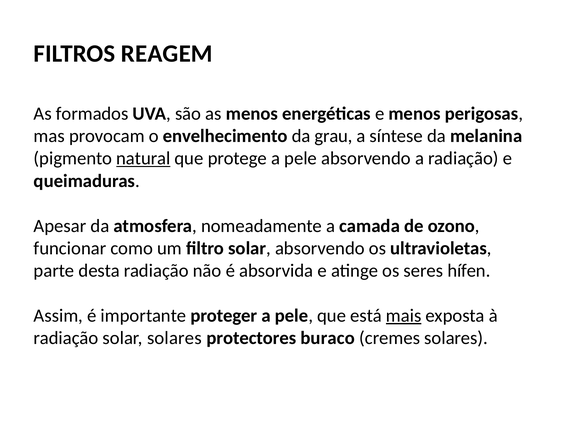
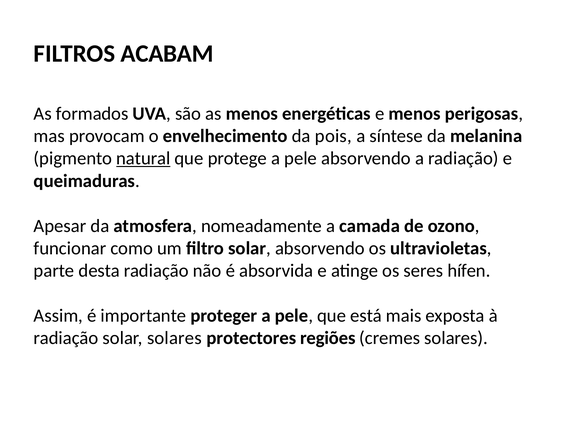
REAGEM: REAGEM -> ACABAM (167, 54)
grau: grau -> pois (333, 136)
mais underline: present -> none (404, 315)
buraco: buraco -> regiões (328, 338)
